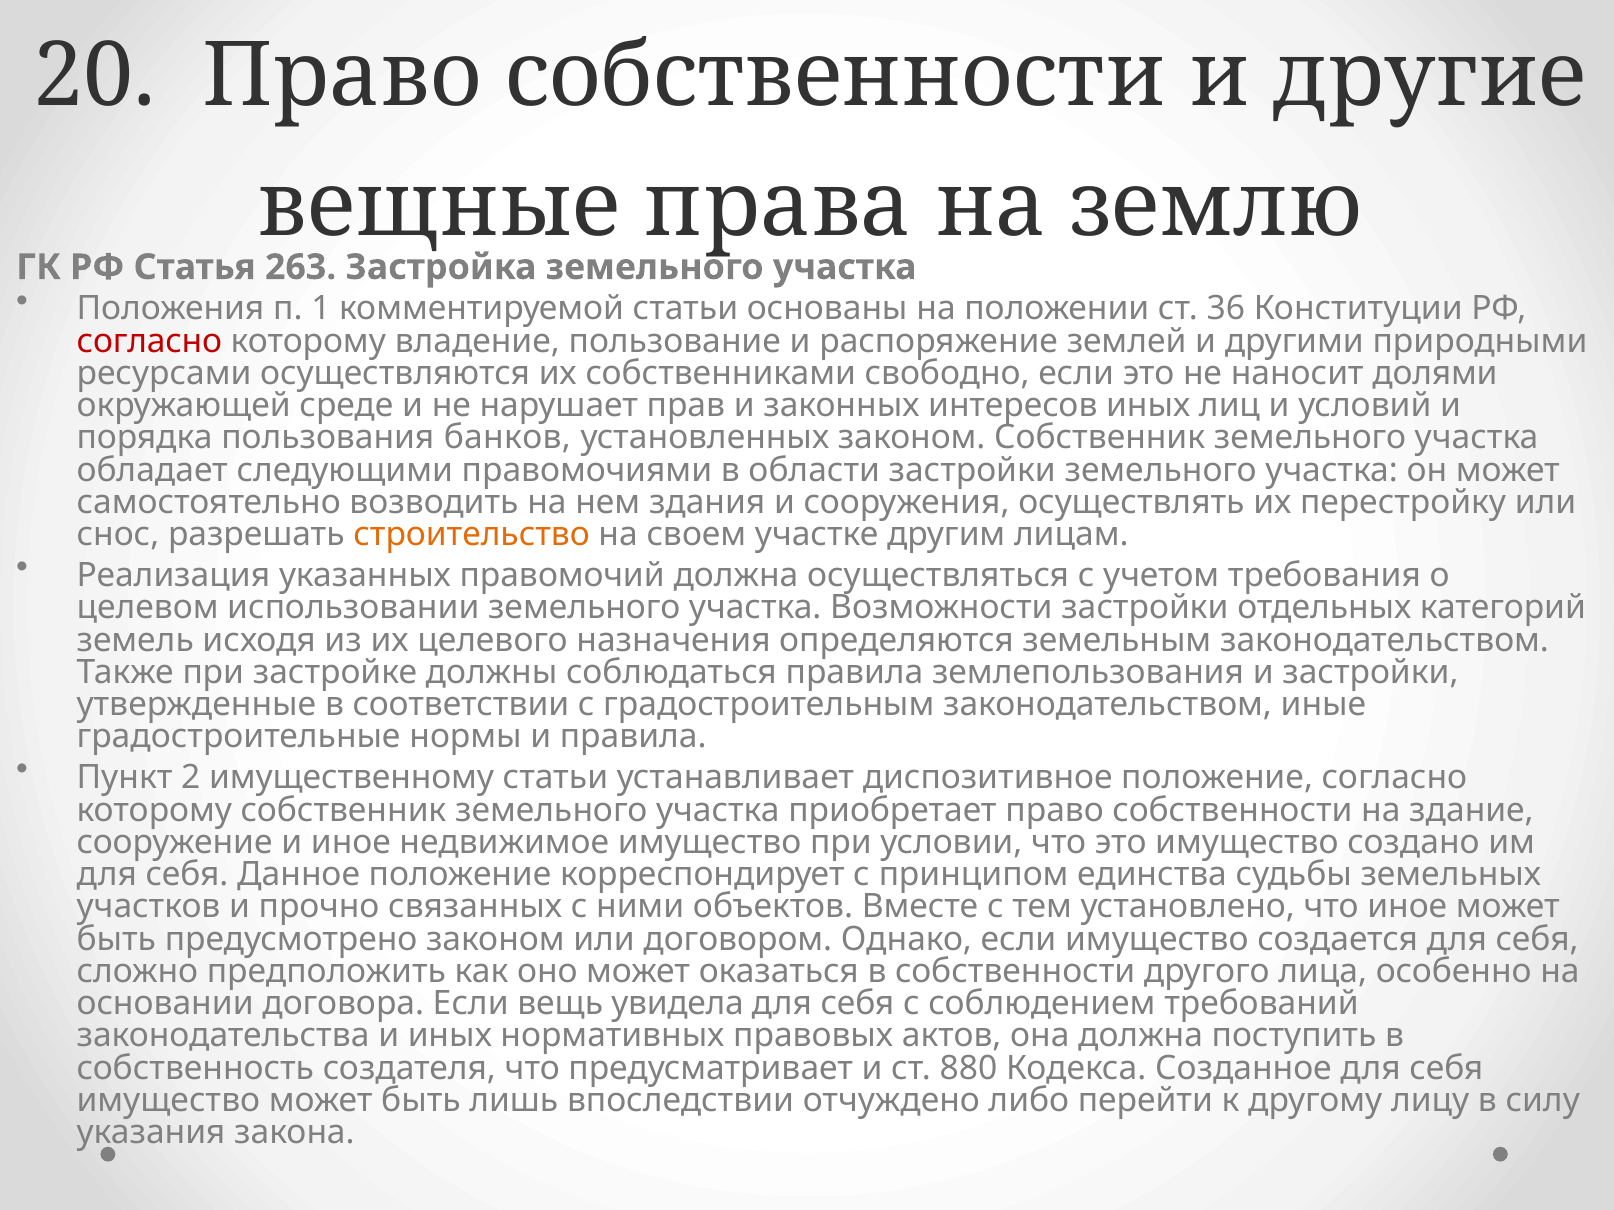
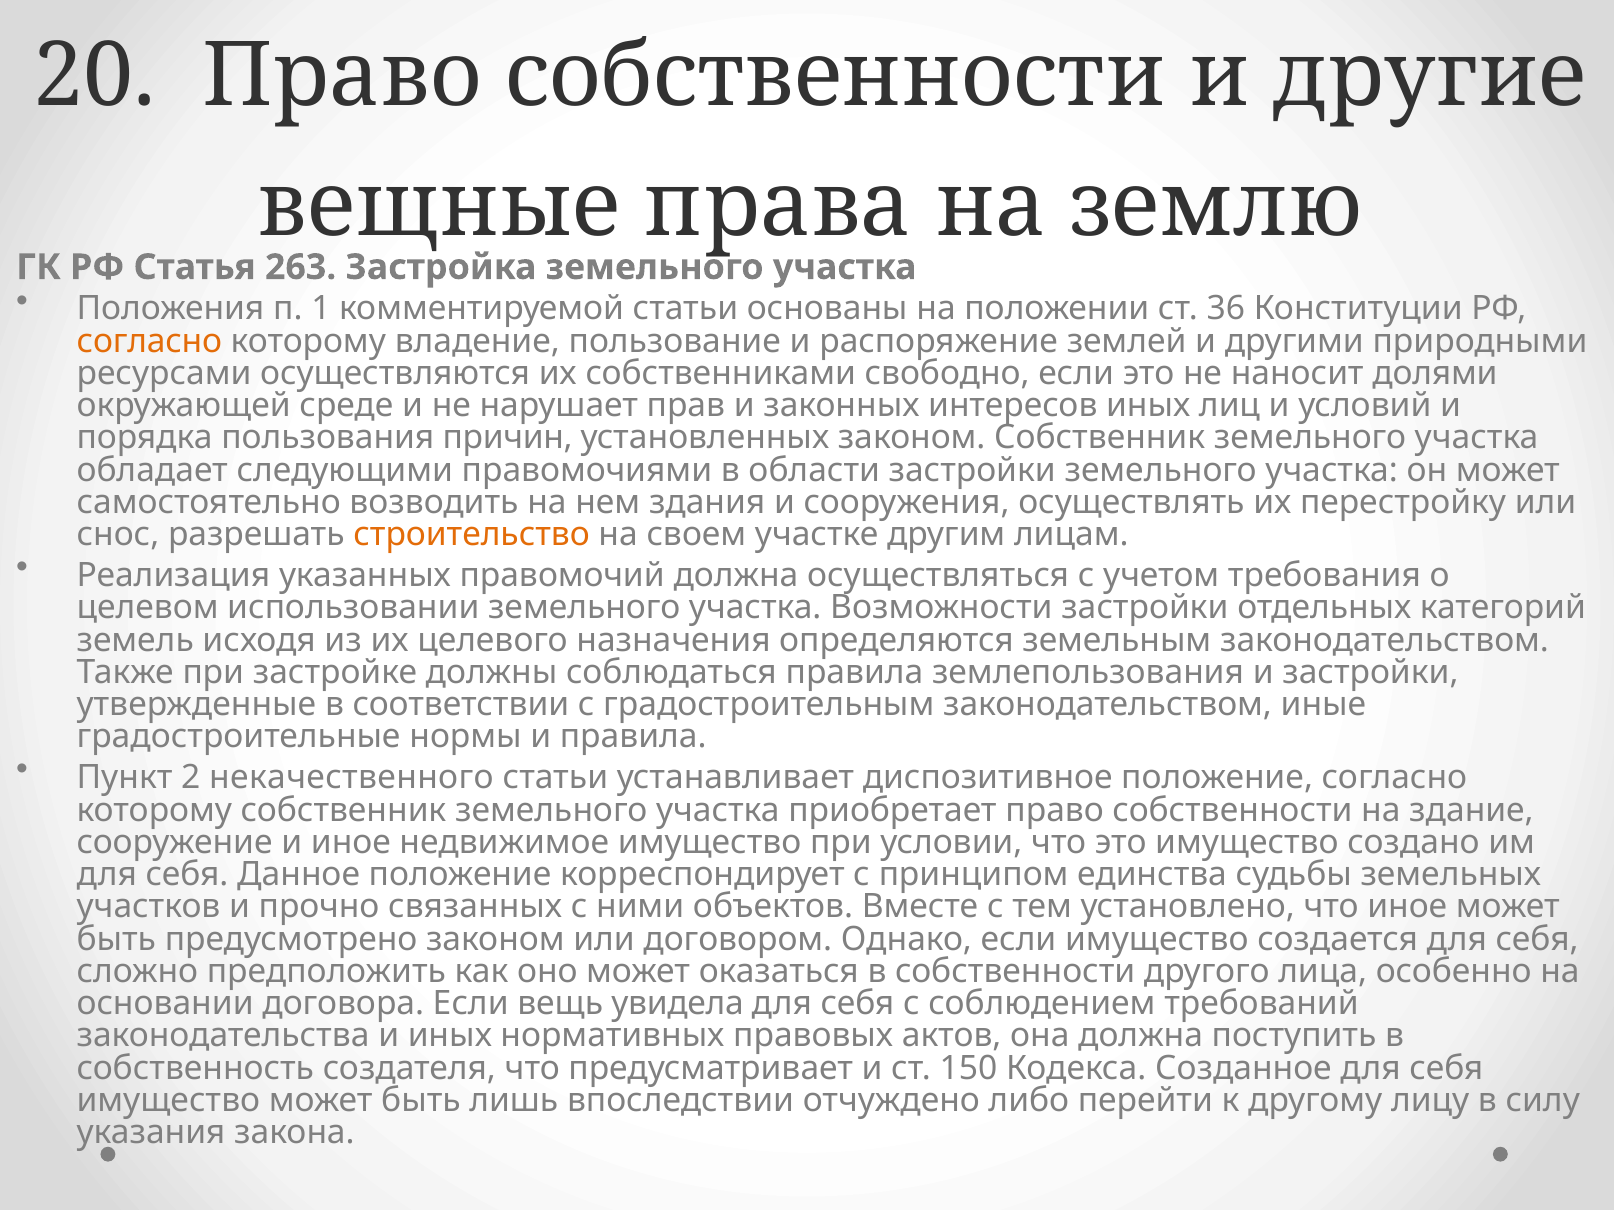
согласно colour: red -> orange (149, 341)
банков: банков -> причин (508, 438)
имущественному: имущественному -> некачественного (351, 778)
880: 880 -> 150 (969, 1069)
